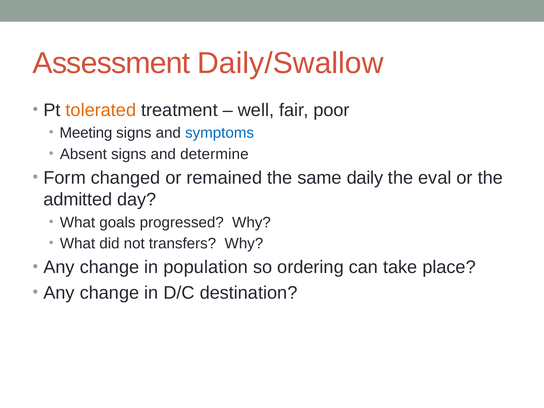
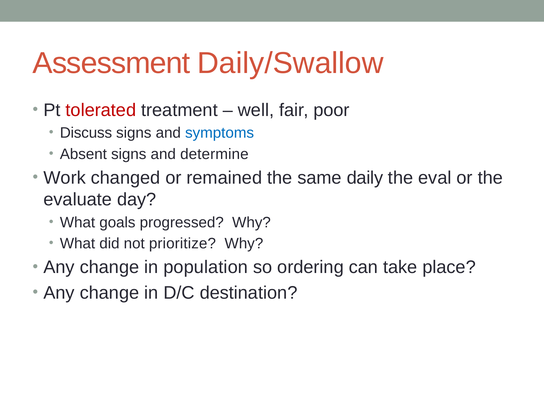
tolerated colour: orange -> red (101, 110)
Meeting: Meeting -> Discuss (86, 133)
Form: Form -> Work (65, 178)
admitted: admitted -> evaluate (78, 200)
transfers: transfers -> prioritize (182, 244)
